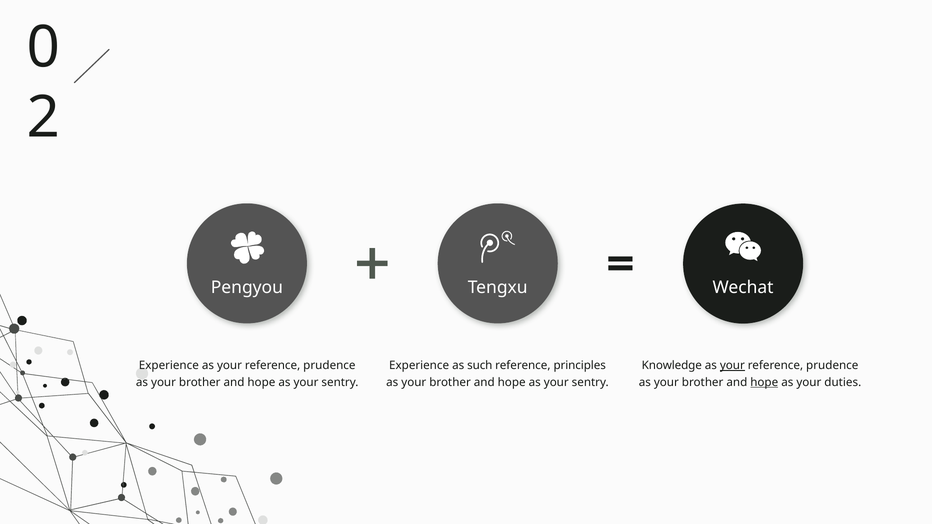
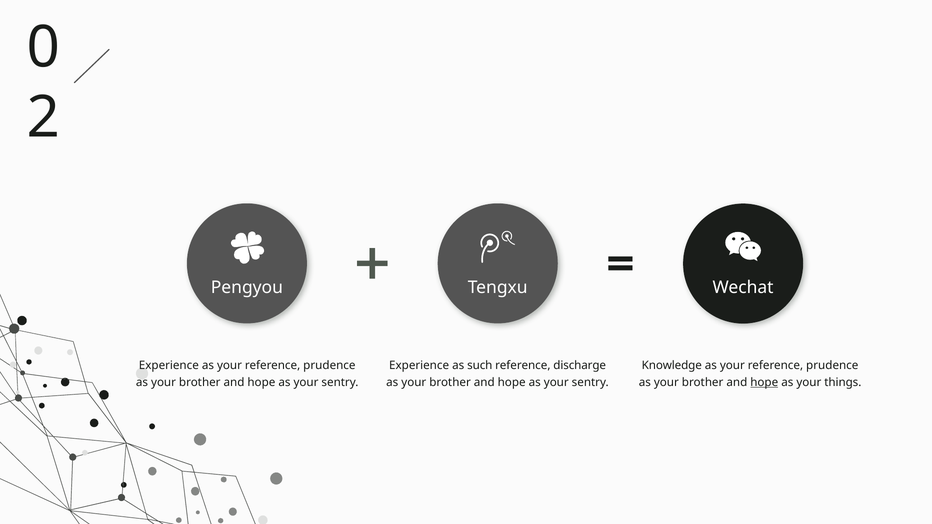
principles: principles -> discharge (580, 366)
your underline: present -> none (732, 366)
duties: duties -> things (843, 382)
